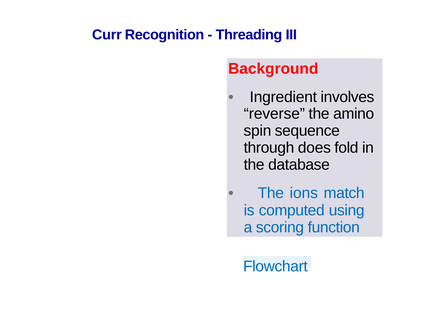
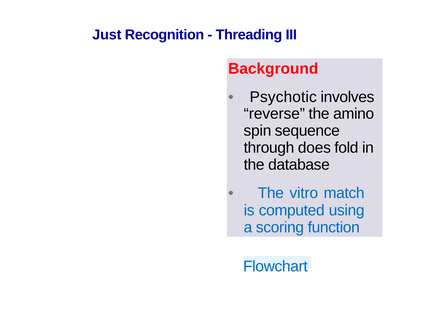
Curr: Curr -> Just (107, 35)
Ingredient: Ingredient -> Psychotic (283, 97)
ions: ions -> vitro (304, 193)
